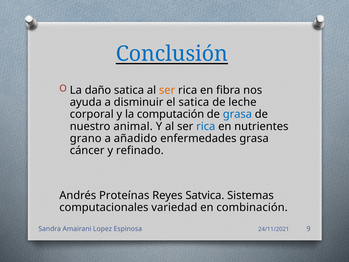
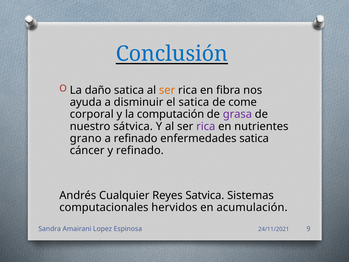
leche: leche -> come (243, 102)
grasa colour: blue -> purple (237, 114)
animal: animal -> sátvica (133, 126)
rica colour: blue -> purple (206, 126)
a añadido: añadido -> refinado (136, 138)
enfermedades grasa: grasa -> satica (254, 138)
Proteínas: Proteínas -> Cualquier (124, 195)
variedad: variedad -> hervidos (174, 207)
combinación: combinación -> acumulación (252, 207)
